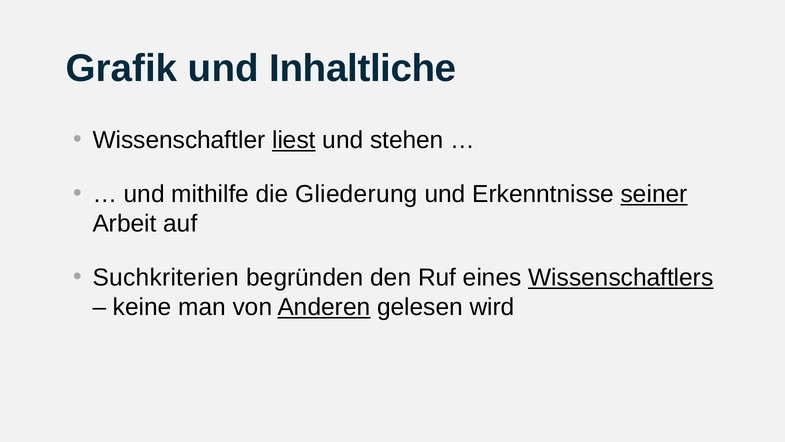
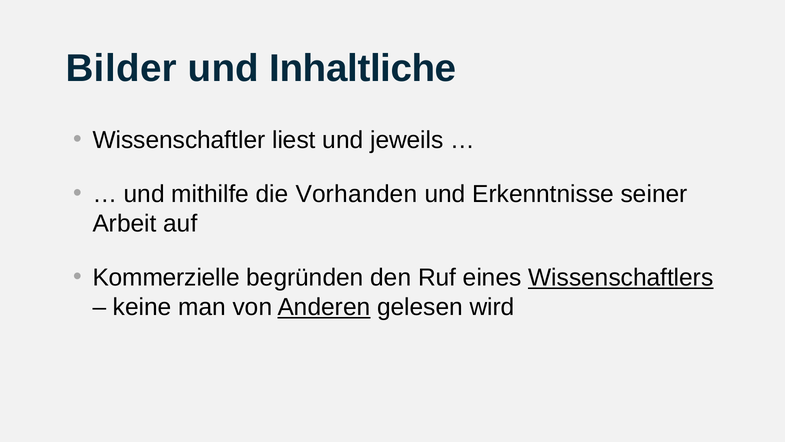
Grafik: Grafik -> Bilder (121, 69)
liest underline: present -> none (294, 140)
stehen: stehen -> jeweils (407, 140)
Gliederung: Gliederung -> Vorhanden (356, 194)
seiner underline: present -> none (654, 194)
Suchkriterien: Suchkriterien -> Kommerzielle (166, 277)
